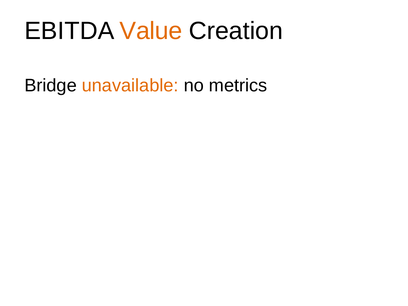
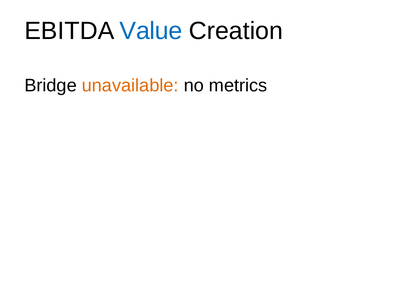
Value colour: orange -> blue (151, 31)
